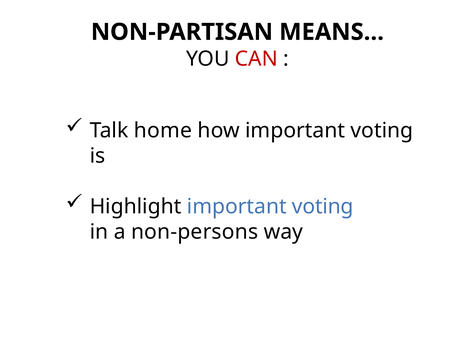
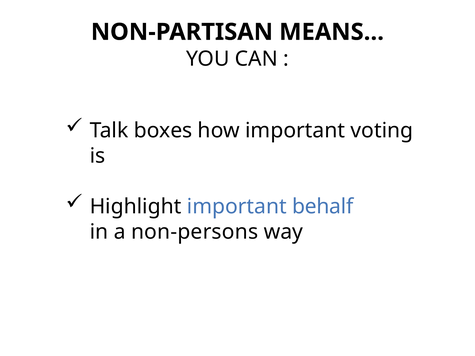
CAN colour: red -> black (256, 59)
home: home -> boxes (163, 131)
Highlight important voting: voting -> behalf (323, 207)
